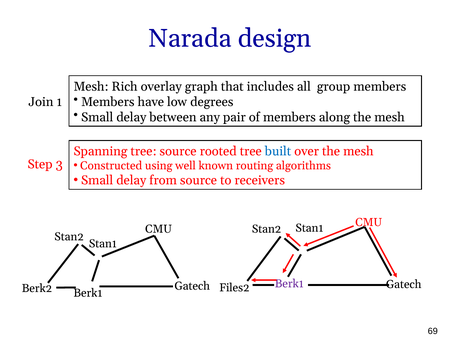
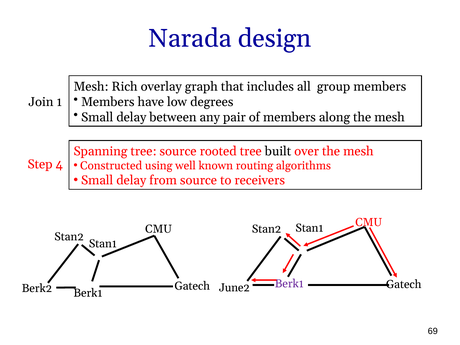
built colour: blue -> black (278, 151)
3: 3 -> 4 (59, 164)
Files2: Files2 -> June2 (234, 288)
